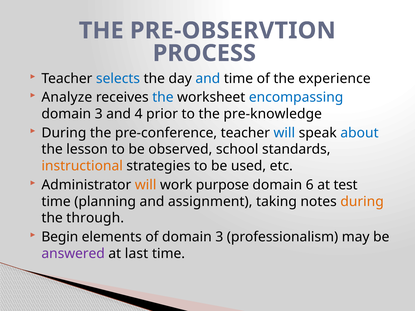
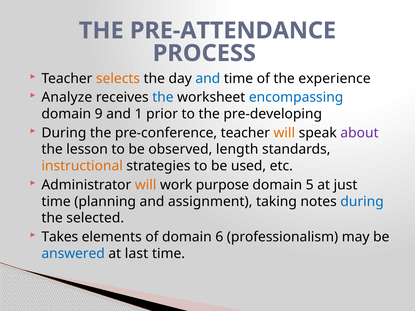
PRE-OBSERVTION: PRE-OBSERVTION -> PRE-ATTENDANCE (233, 31)
selects colour: blue -> orange (118, 79)
3: 3 -> 9 (99, 114)
4: 4 -> 1 (139, 114)
pre-knowledge: pre-knowledge -> pre-developing (273, 114)
will colour: blue -> orange (284, 133)
about colour: blue -> purple (359, 133)
school: school -> length (237, 150)
6: 6 -> 5 (310, 185)
test: test -> just (345, 185)
during colour: orange -> blue (362, 202)
through: through -> selected (95, 218)
Begin: Begin -> Takes (60, 237)
of domain 3: 3 -> 6 (219, 237)
answered colour: purple -> blue (73, 254)
